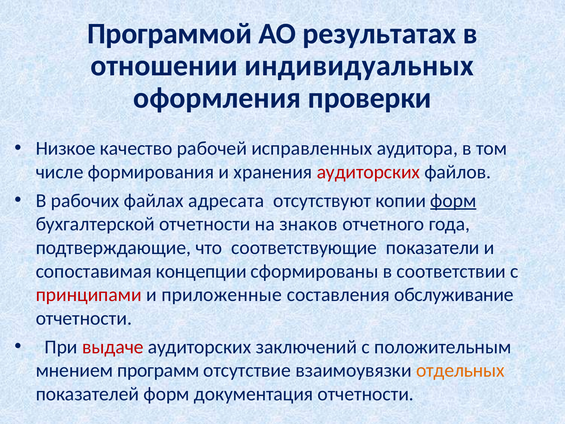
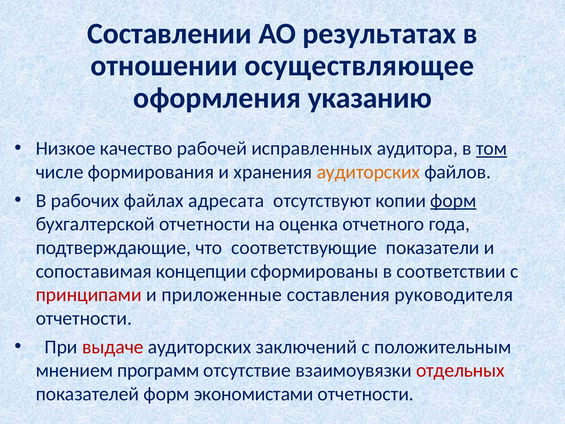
Программой: Программой -> Составлении (169, 33)
индивидуальных: индивидуальных -> осуществляющее (359, 66)
проверки: проверки -> указанию (370, 98)
том underline: none -> present (492, 148)
аудиторских colour: red -> orange (368, 172)
знаков: знаков -> оценка (309, 224)
обслуживание: обслуживание -> руководителя (454, 295)
отдельных colour: orange -> red (460, 370)
документация: документация -> экономистами (254, 394)
